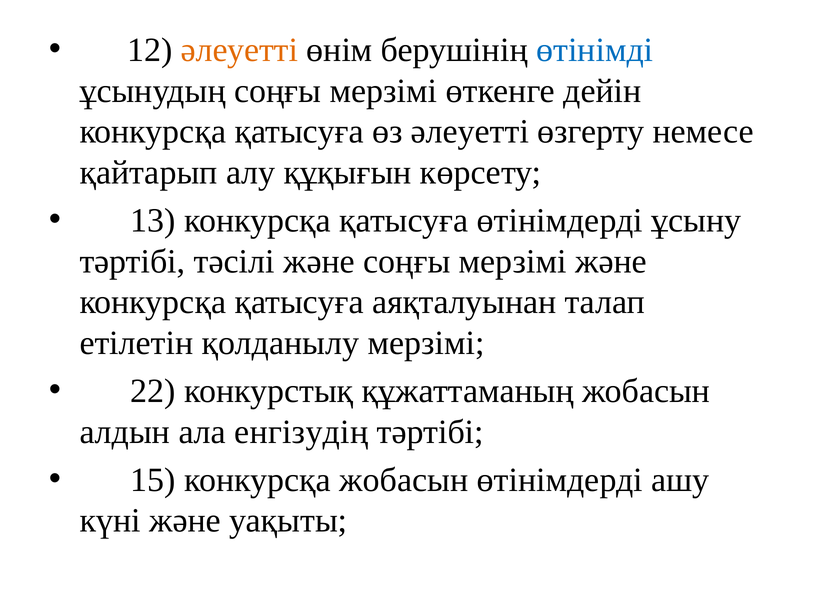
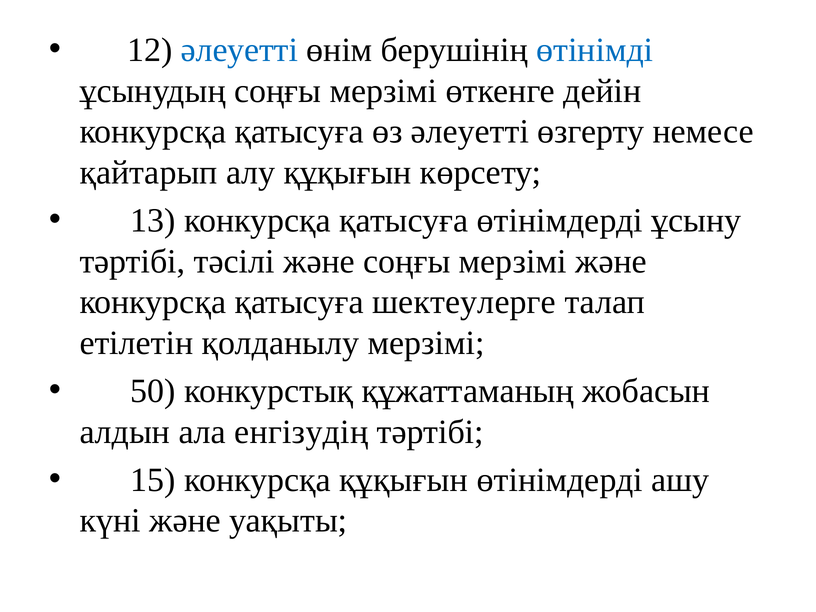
әлеуетті colour: orange -> blue (239, 50)
аяқталуынан: аяқталуынан -> шектеулерге (464, 302)
22: 22 -> 50 (153, 391)
конкурсқа жобасын: жобасын -> құқығын (404, 480)
